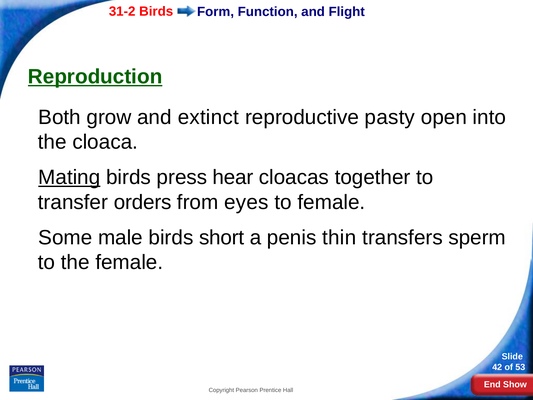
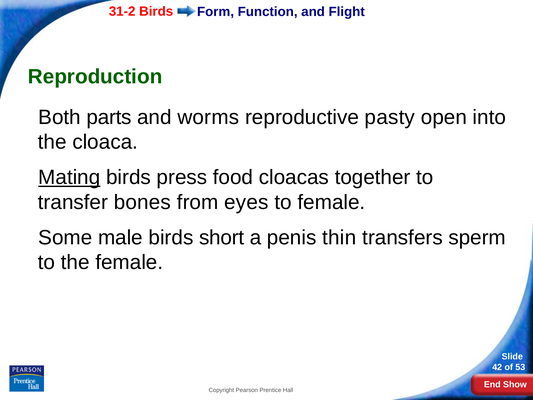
Reproduction underline: present -> none (95, 77)
grow: grow -> parts (109, 117)
extinct: extinct -> worms (208, 117)
hear: hear -> food (233, 177)
orders: orders -> bones (142, 202)
